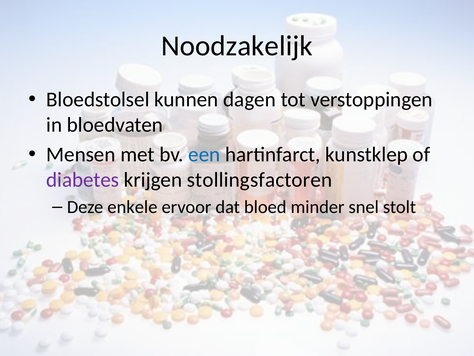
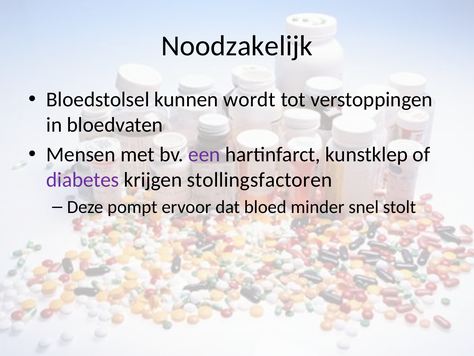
dagen: dagen -> wordt (249, 99)
een colour: blue -> purple (204, 154)
enkele: enkele -> pompt (132, 207)
